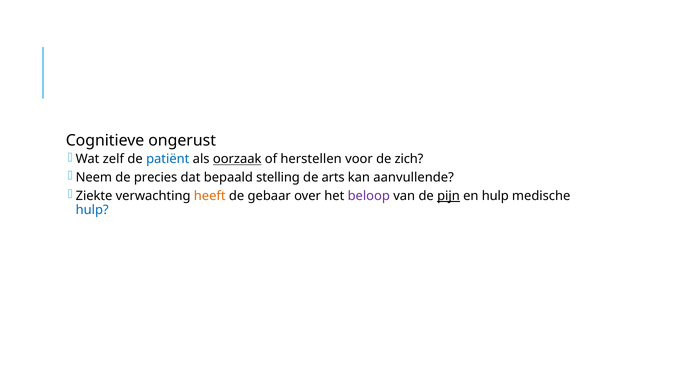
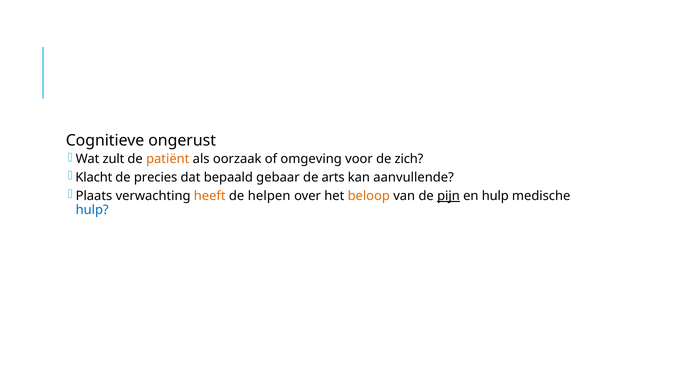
zelf: zelf -> zult (113, 159)
patiënt colour: blue -> orange (168, 159)
oorzaak underline: present -> none (237, 159)
herstellen: herstellen -> omgeving (311, 159)
Neem: Neem -> Klacht (94, 177)
stelling: stelling -> gebaar (278, 177)
Ziekte: Ziekte -> Plaats (94, 196)
gebaar: gebaar -> helpen (269, 196)
beloop colour: purple -> orange (369, 196)
